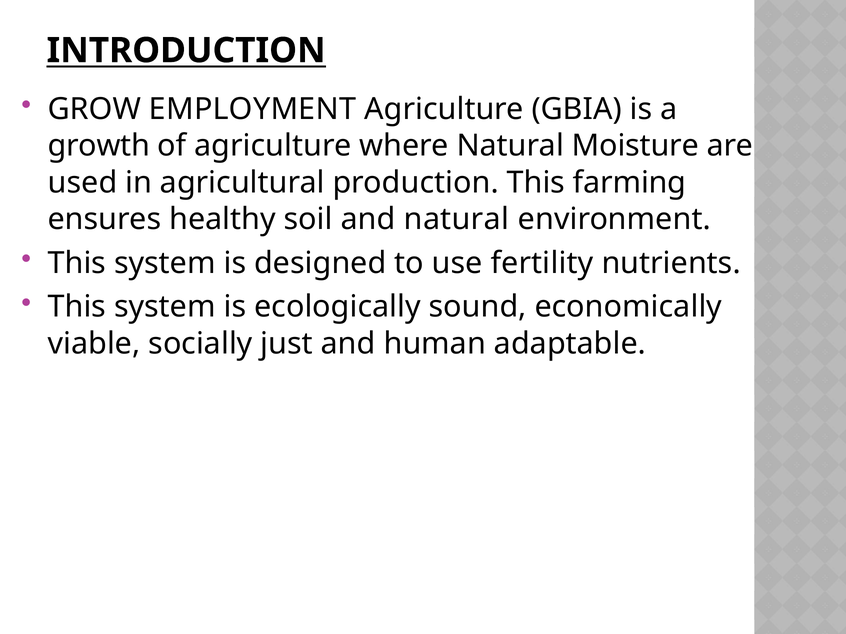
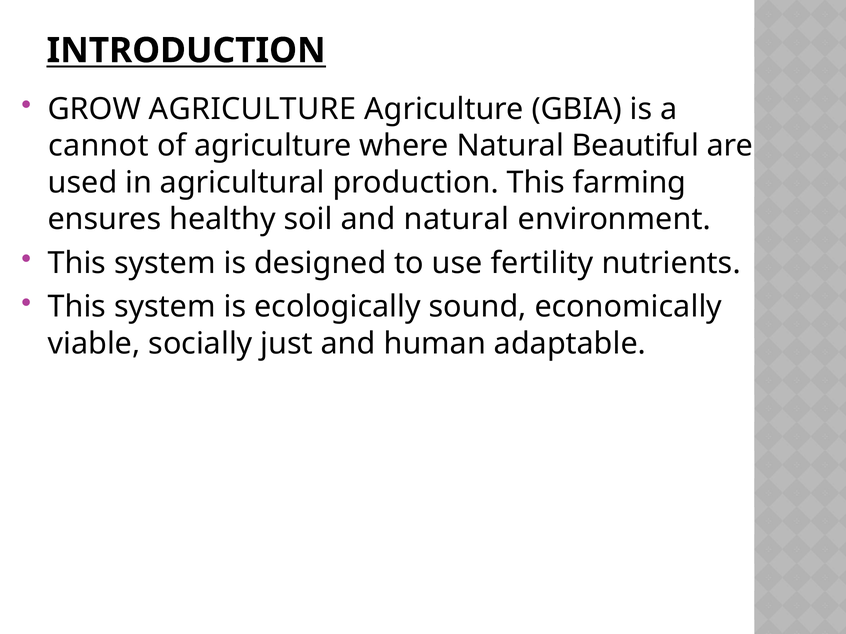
GROW EMPLOYMENT: EMPLOYMENT -> AGRICULTURE (252, 109)
growth: growth -> cannot (98, 146)
Moisture: Moisture -> Beautiful (635, 146)
